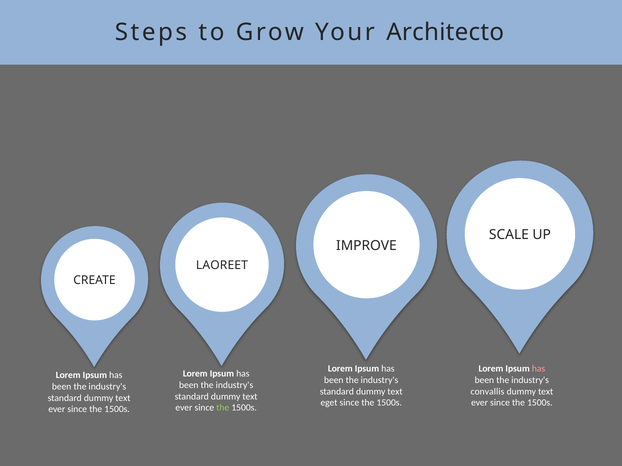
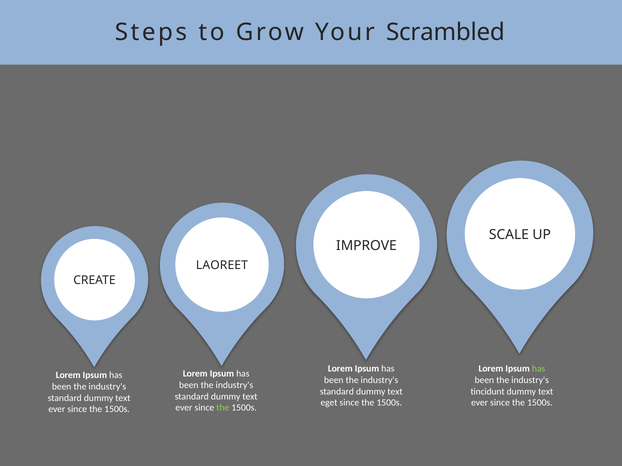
Architecto: Architecto -> Scrambled (445, 32)
has colour: pink -> light green (539, 369)
convallis: convallis -> tincidunt (488, 392)
